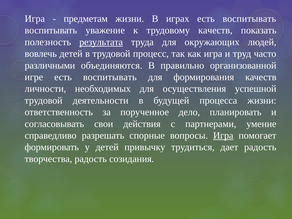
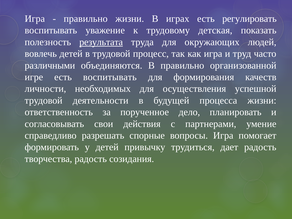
предметам: предметам -> правильно (86, 19)
играх есть воспитывать: воспитывать -> регулировать (249, 19)
трудовому качеств: качеств -> детская (215, 30)
Игра underline: present -> none (223, 135)
